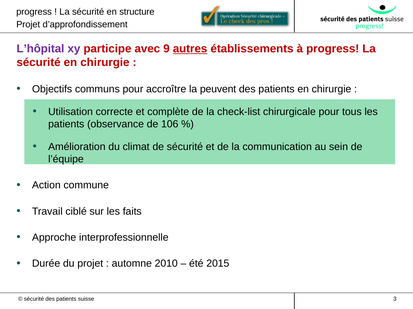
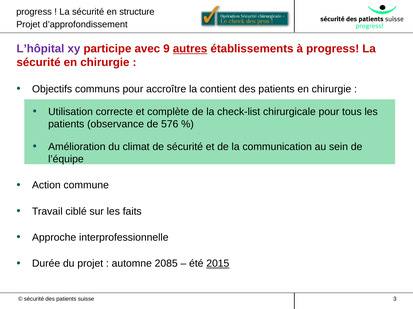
peuvent: peuvent -> contient (218, 89)
106: 106 -> 576 (170, 124)
2010: 2010 -> 2085 (166, 264)
2015 underline: none -> present (218, 264)
